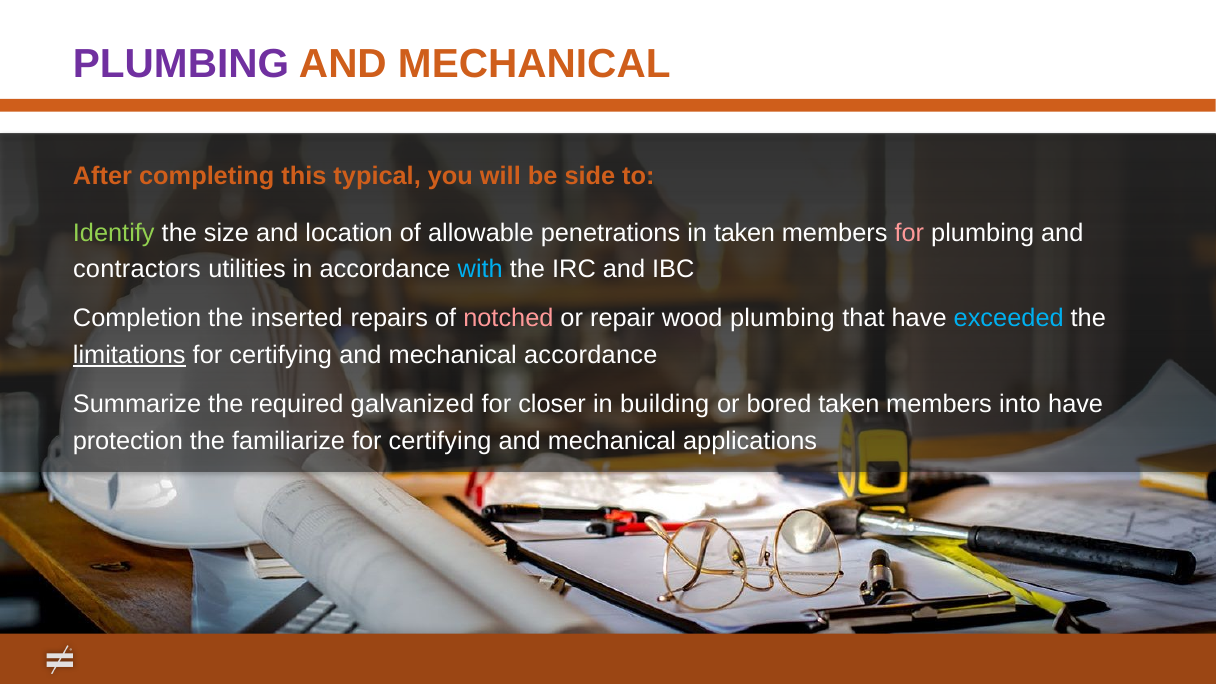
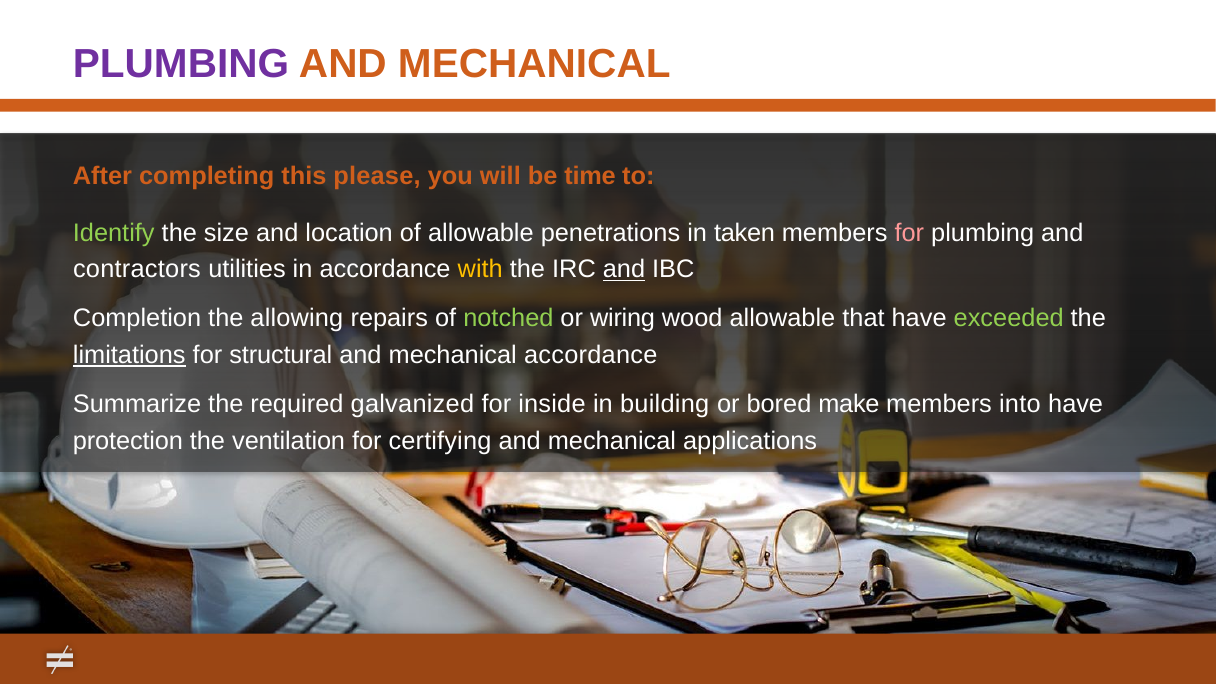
typical: typical -> please (377, 176)
side: side -> time (590, 176)
with colour: light blue -> yellow (480, 269)
and underline: none -> present (624, 269)
inserted: inserted -> allowing (297, 319)
notched colour: pink -> light green (508, 319)
repair: repair -> wiring (623, 319)
wood plumbing: plumbing -> allowable (782, 319)
exceeded colour: light blue -> light green (1009, 319)
certifying: certifying -> structural (281, 355)
closer: closer -> inside (552, 404)
bored taken: taken -> make (849, 404)
familiarize: familiarize -> ventilation (289, 441)
